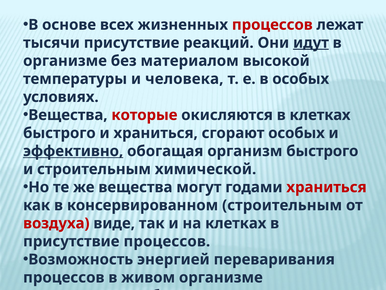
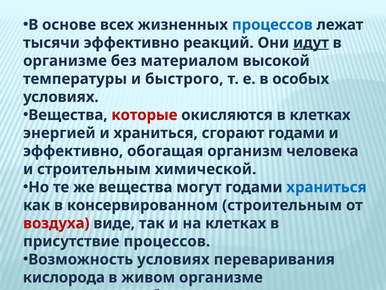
процессов colour: red -> blue (272, 25)
тысячи присутствие: присутствие -> эффективно (132, 43)
человека: человека -> быстрого (184, 79)
быстрого: быстрого -> энергией (59, 133)
сгорают особых: особых -> годами (297, 133)
эффективно underline: present -> none (73, 151)
организм быстрого: быстрого -> человека (322, 151)
храниться colour: red -> blue (326, 187)
Возможность энергией: энергией -> условиях (173, 259)
процессов: процессов -> кислорода (64, 277)
